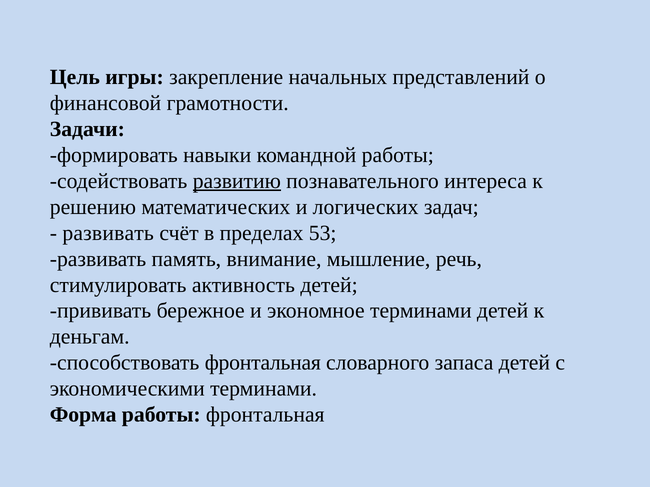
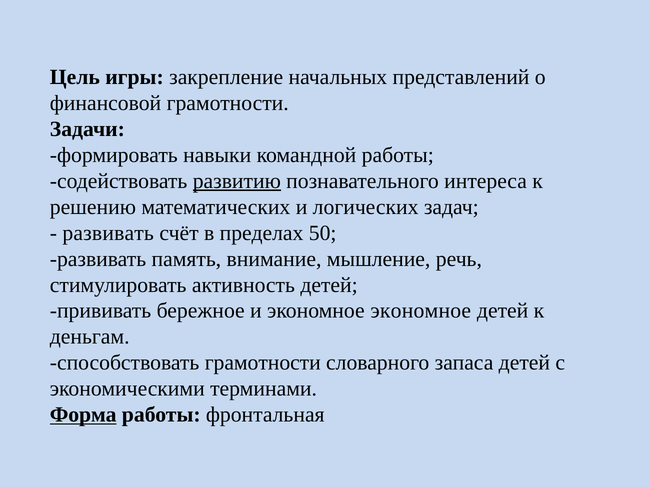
53: 53 -> 50 (323, 233)
экономное терминами: терминами -> экономное (421, 311)
способствовать фронтальная: фронтальная -> грамотности (263, 363)
Форма underline: none -> present (83, 415)
